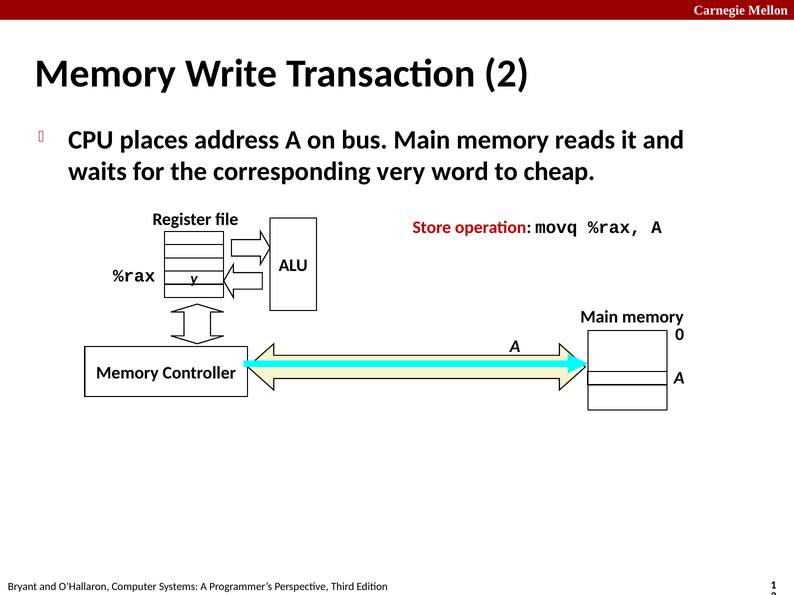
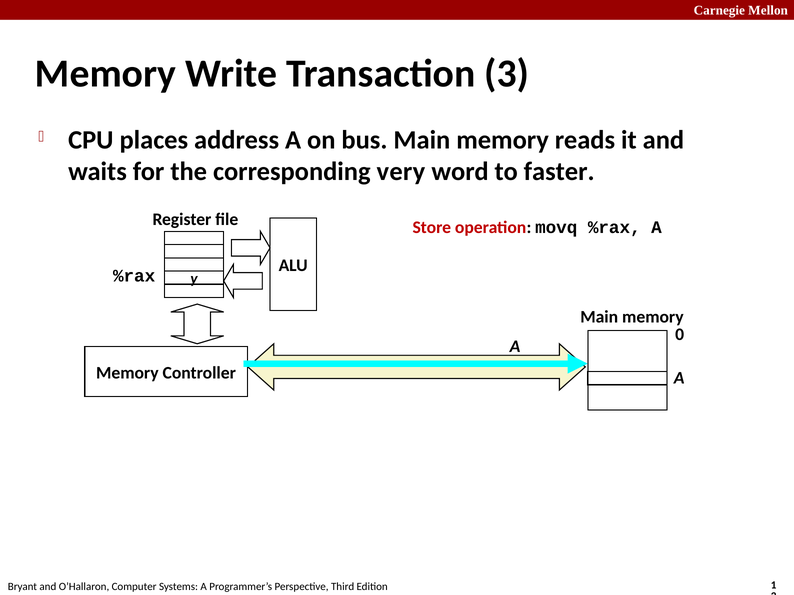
Transaction 2: 2 -> 3 (507, 74)
cheap: cheap -> faster (559, 172)
